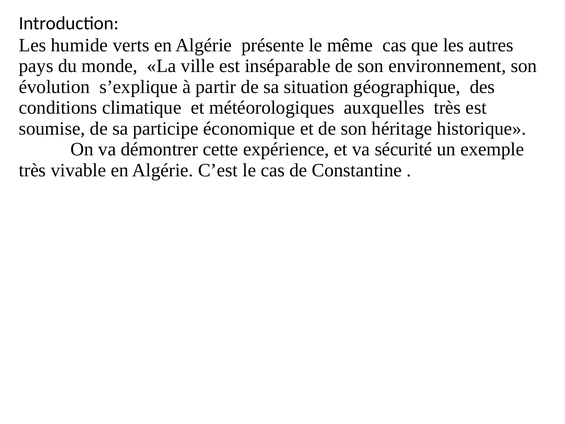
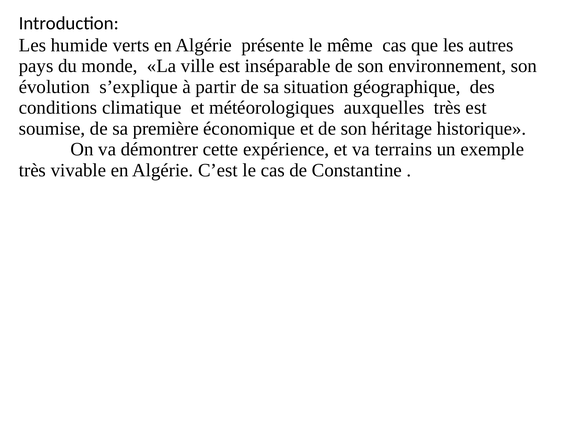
participe: participe -> première (166, 128)
sécurité: sécurité -> terrains (403, 149)
